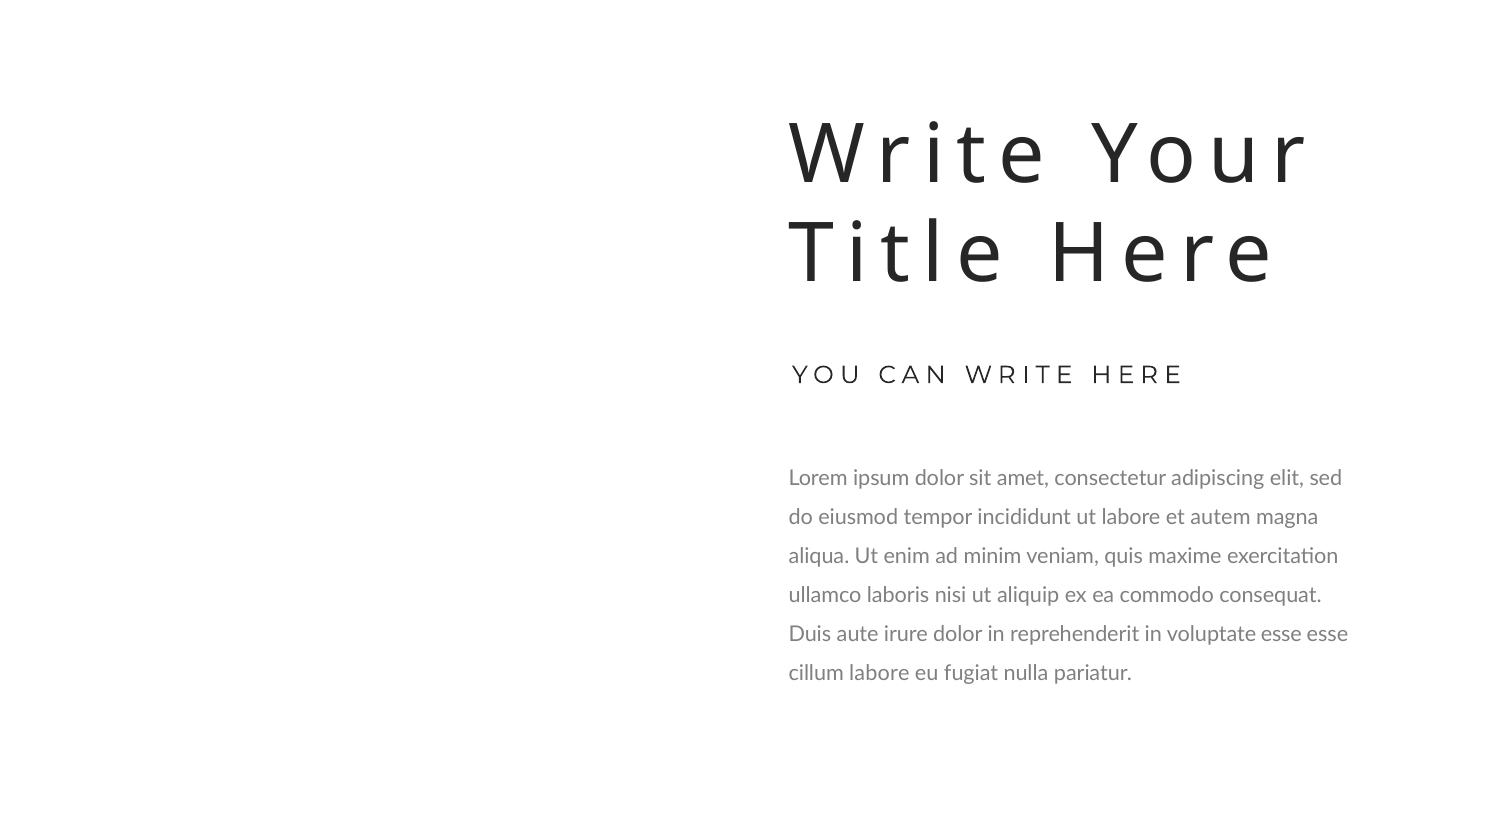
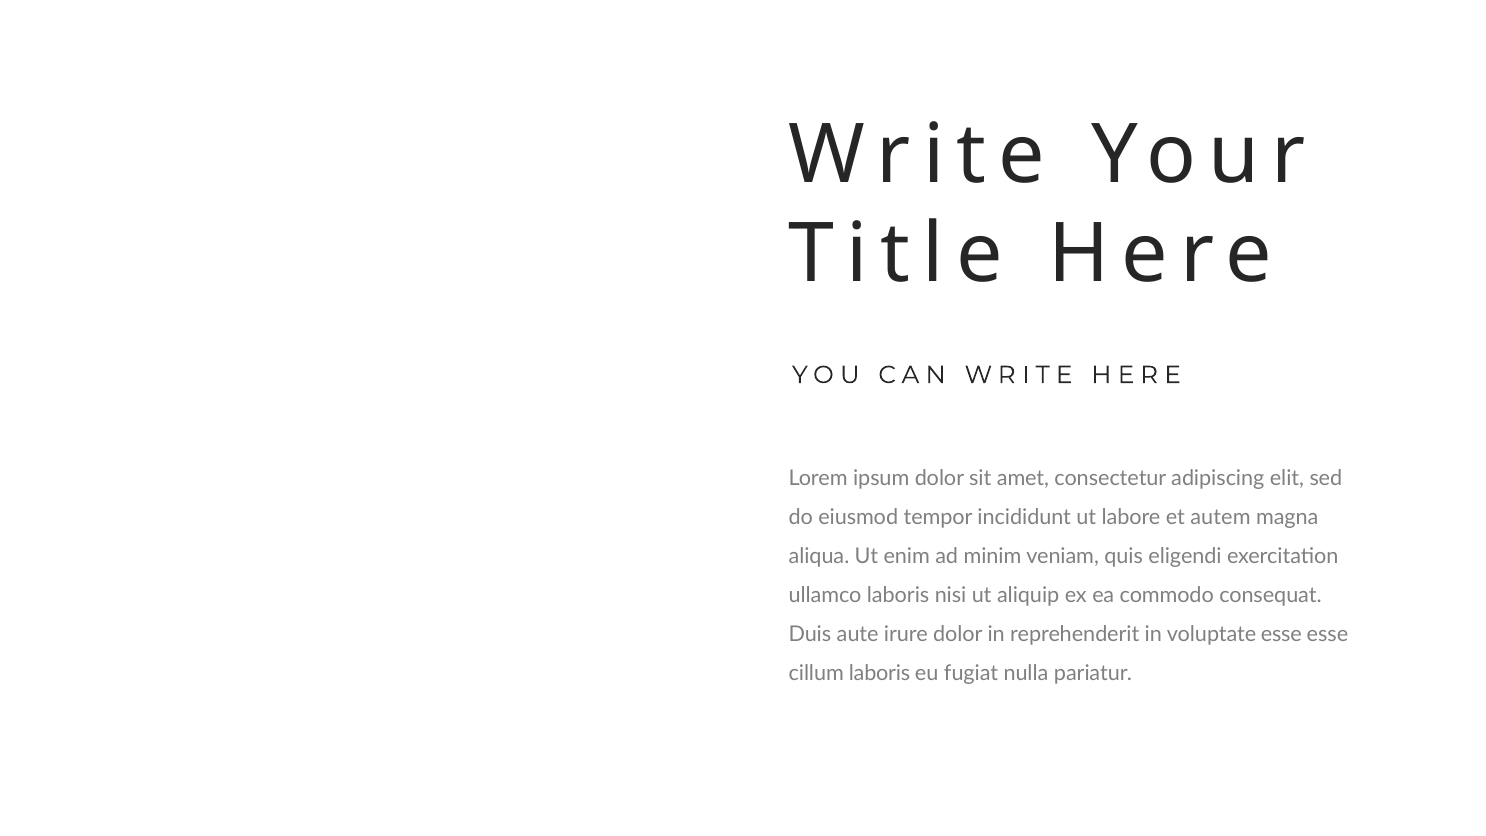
maxime: maxime -> eligendi (1185, 556)
cillum labore: labore -> laboris (880, 673)
